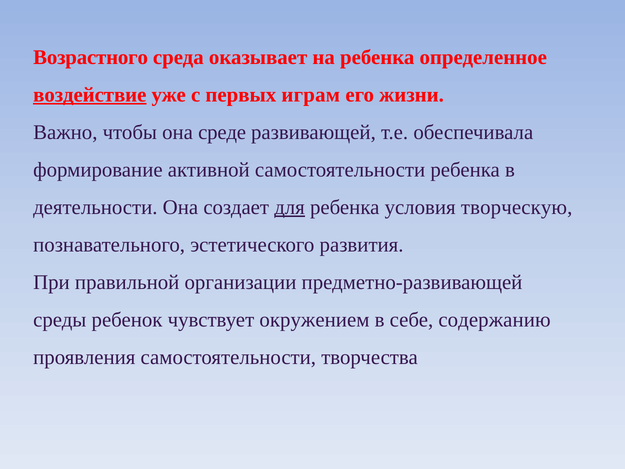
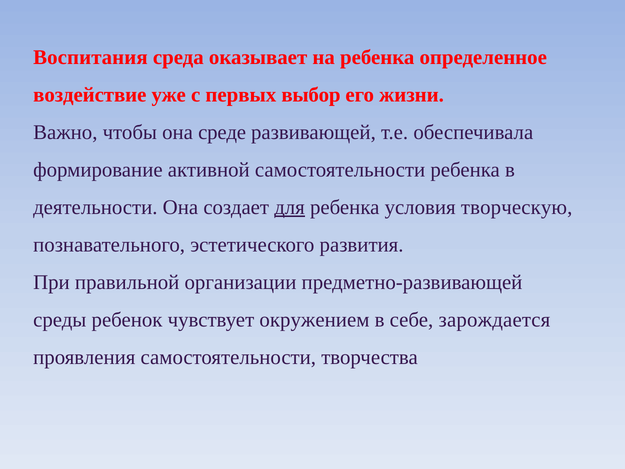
Возрастного: Возрастного -> Воспитания (90, 57)
воздействие underline: present -> none (90, 95)
играм: играм -> выбор (311, 95)
содержанию: содержанию -> зарождается (494, 320)
